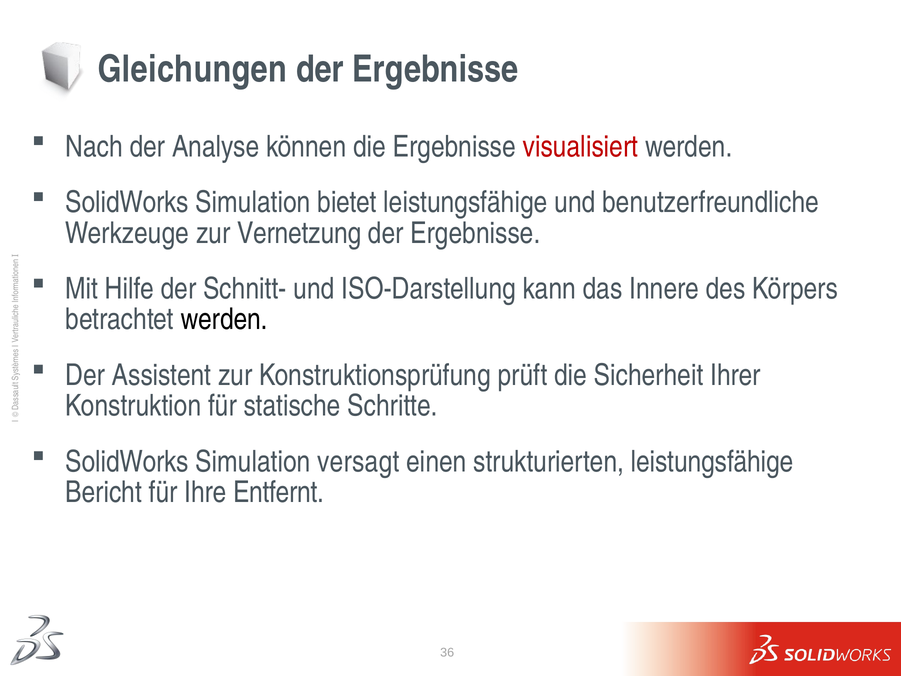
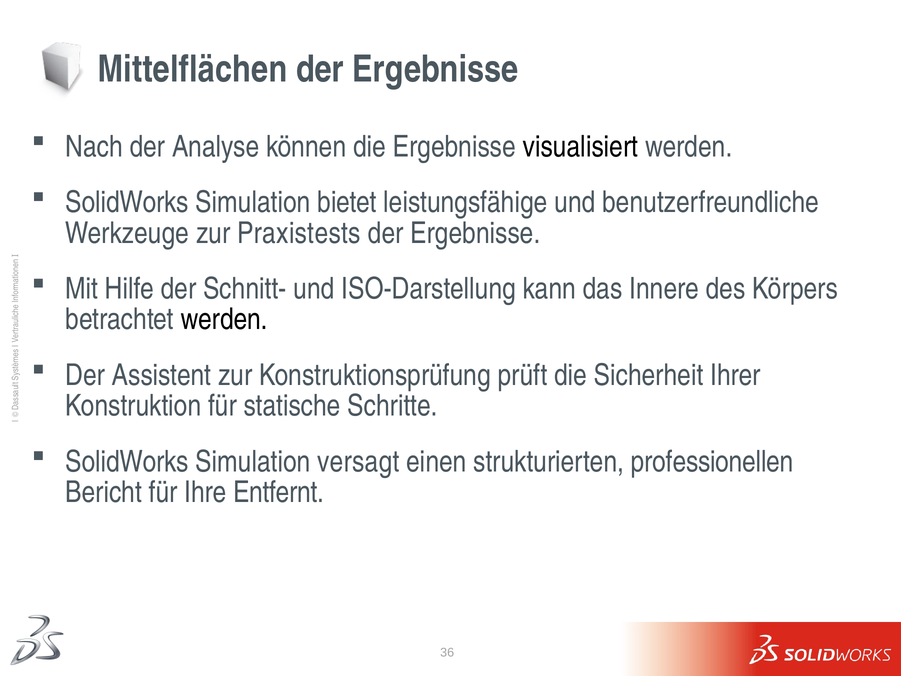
Gleichungen: Gleichungen -> Mittelflächen (193, 69)
visualisiert colour: red -> black (581, 147)
Vernetzung: Vernetzung -> Praxistests (299, 233)
strukturierten leistungsfähige: leistungsfähige -> professionellen (712, 461)
